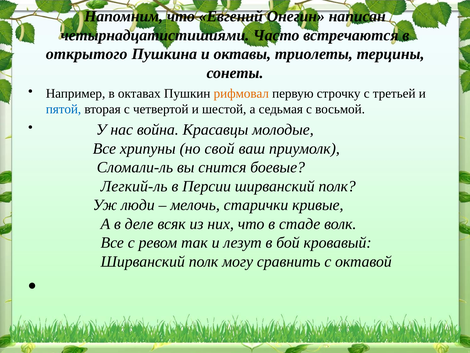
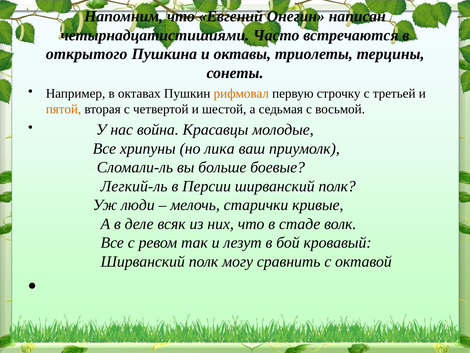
пятой colour: blue -> orange (63, 109)
свой: свой -> лика (220, 148)
снится: снится -> больше (222, 167)
